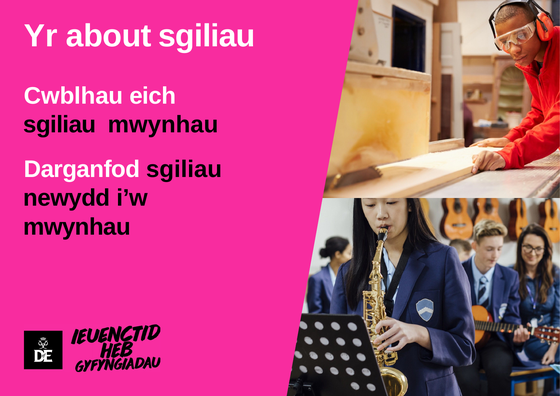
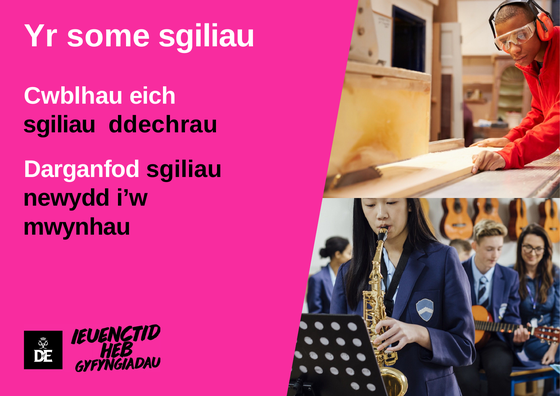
about: about -> some (108, 36)
sgiliau mwynhau: mwynhau -> ddechrau (163, 124)
